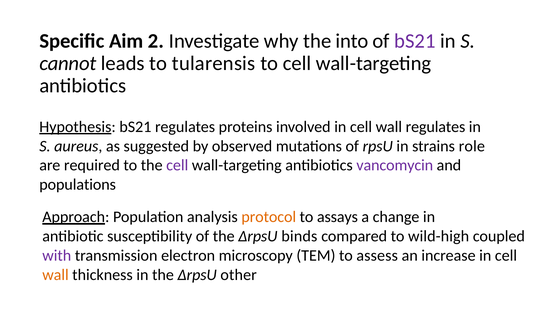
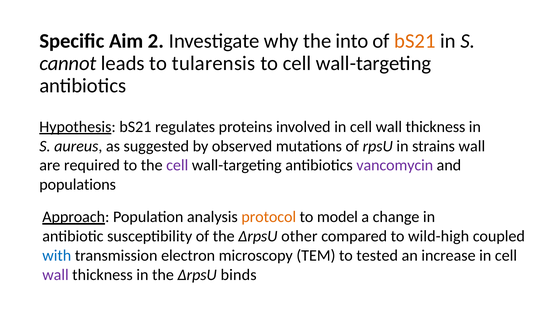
bS21 colour: purple -> orange (415, 41)
regulates: regulates -> thickness (435, 127)
strains role: role -> wall (472, 146)
assays: assays -> model (337, 217)
binds: binds -> other (299, 236)
with colour: purple -> blue (57, 255)
assess: assess -> tested (377, 255)
wall colour: orange -> purple (55, 275)
other: other -> binds (239, 275)
